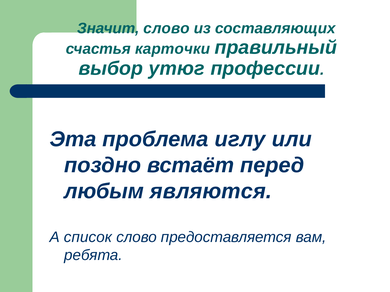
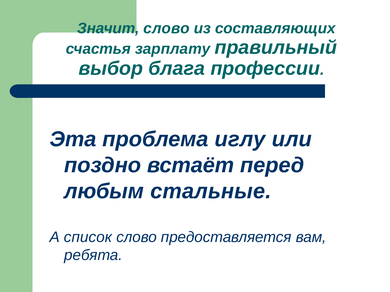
карточки: карточки -> зарплату (173, 49)
утюг: утюг -> блага (177, 69)
являются: являются -> стальные (211, 192)
